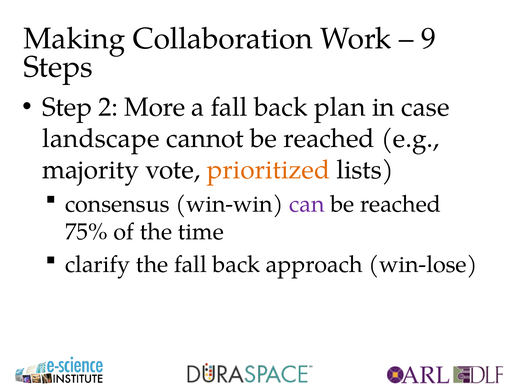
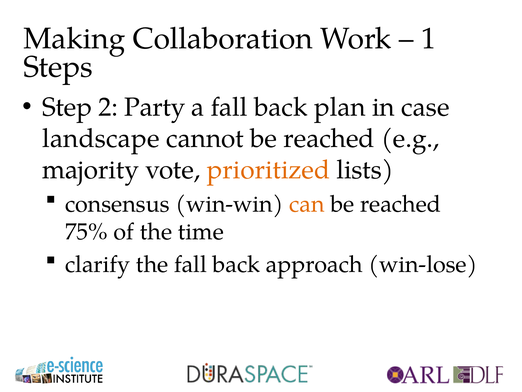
9: 9 -> 1 (429, 38)
More: More -> Party (155, 107)
can colour: purple -> orange (307, 204)
